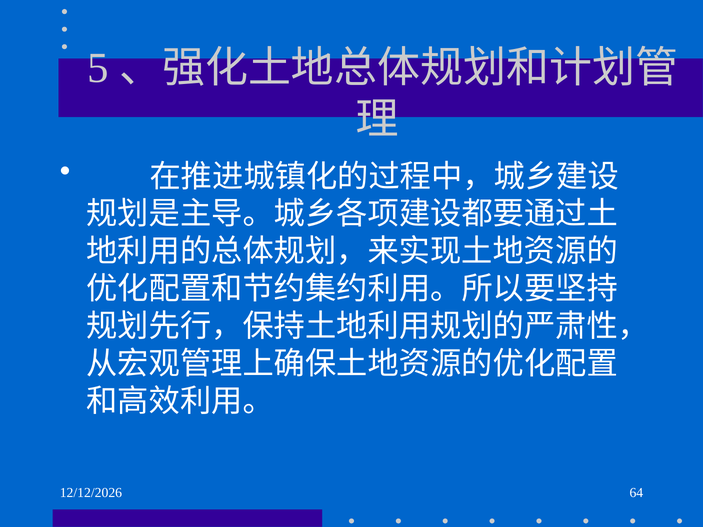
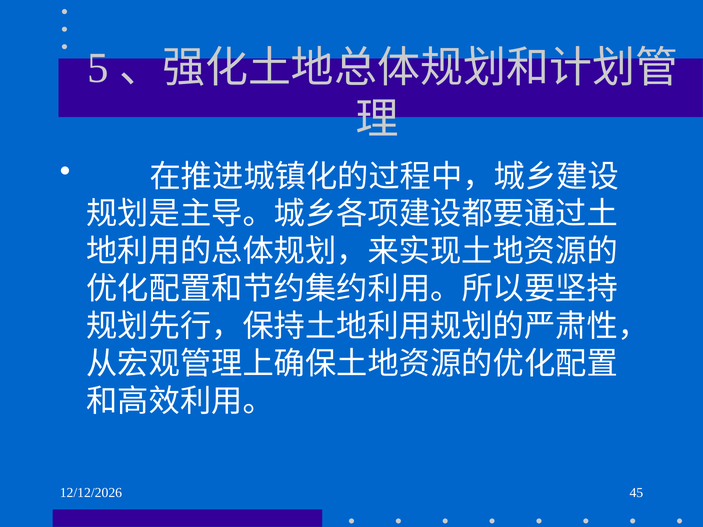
64: 64 -> 45 (636, 493)
